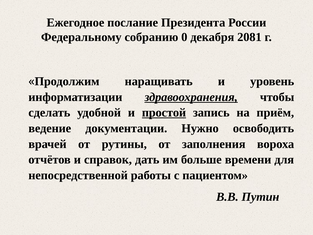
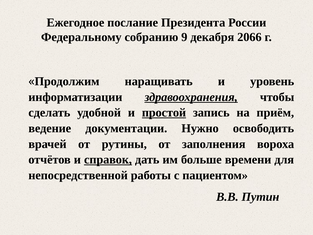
0: 0 -> 9 (184, 37)
2081: 2081 -> 2066 (249, 37)
справок underline: none -> present (108, 159)
